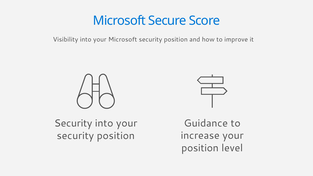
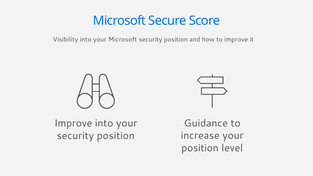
Security: Security -> Improve (73, 123)
